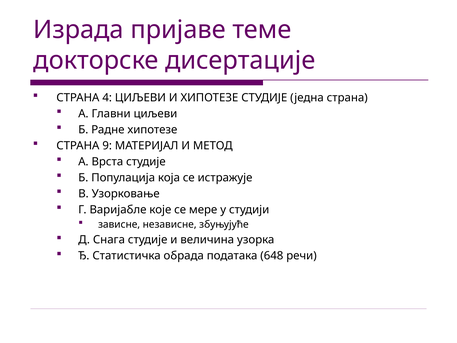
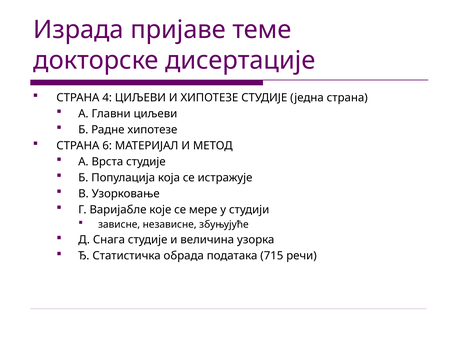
9: 9 -> 6 (107, 146)
648: 648 -> 715 (272, 256)
